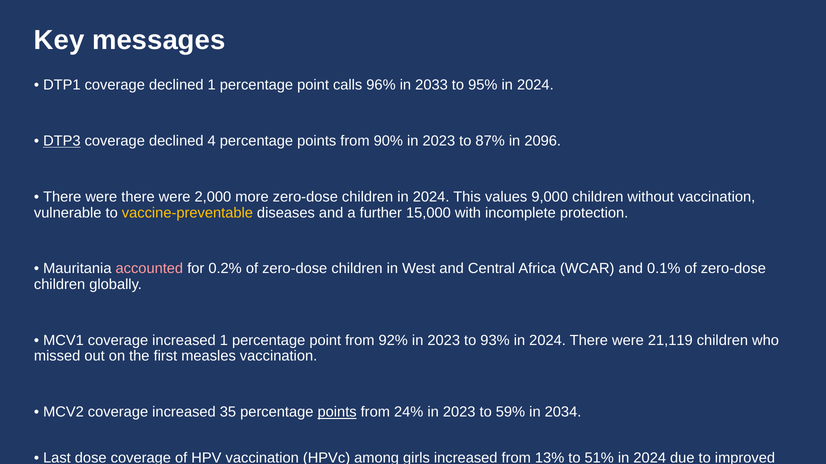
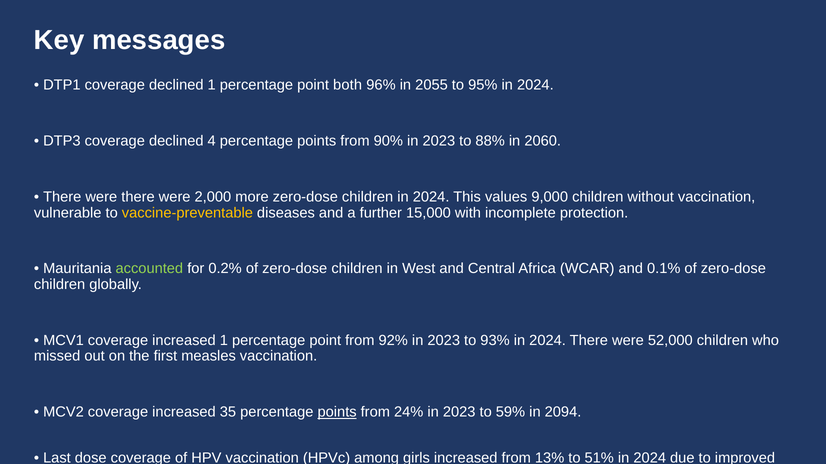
calls: calls -> both (348, 85)
2033: 2033 -> 2055 (432, 85)
DTP3 underline: present -> none (62, 141)
87%: 87% -> 88% (490, 141)
2096: 2096 -> 2060 (543, 141)
accounted colour: pink -> light green (149, 269)
21,119: 21,119 -> 52,000 (670, 341)
2034: 2034 -> 2094 (563, 413)
